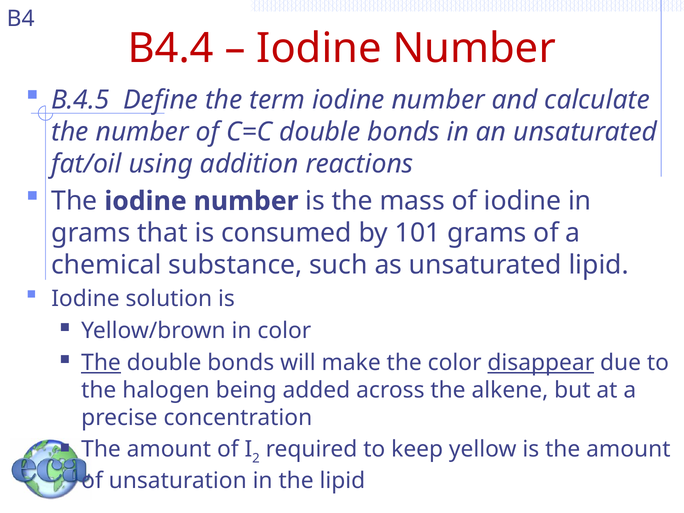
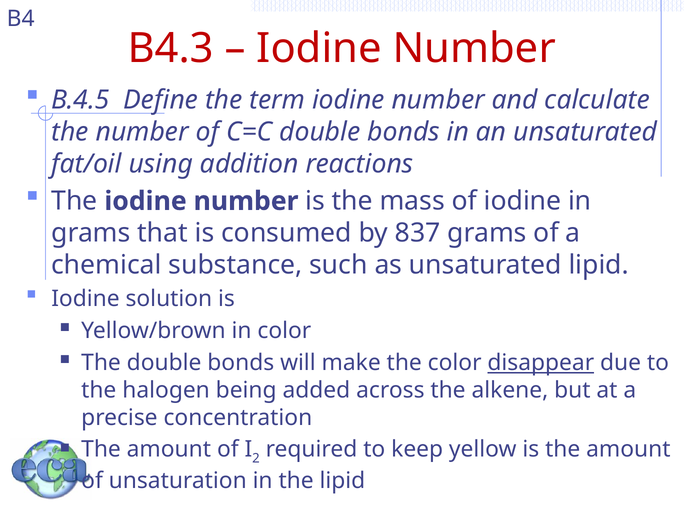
B4.4: B4.4 -> B4.3 (171, 48)
101: 101 -> 837 (418, 233)
The underline: present -> none (101, 363)
